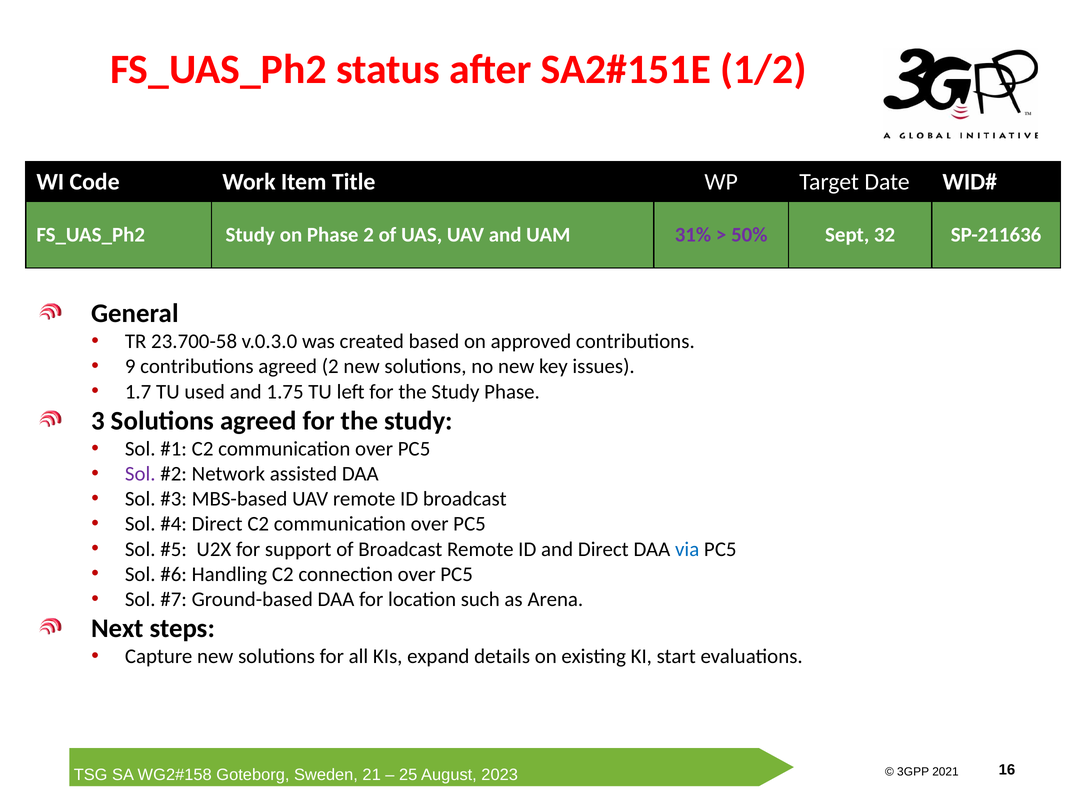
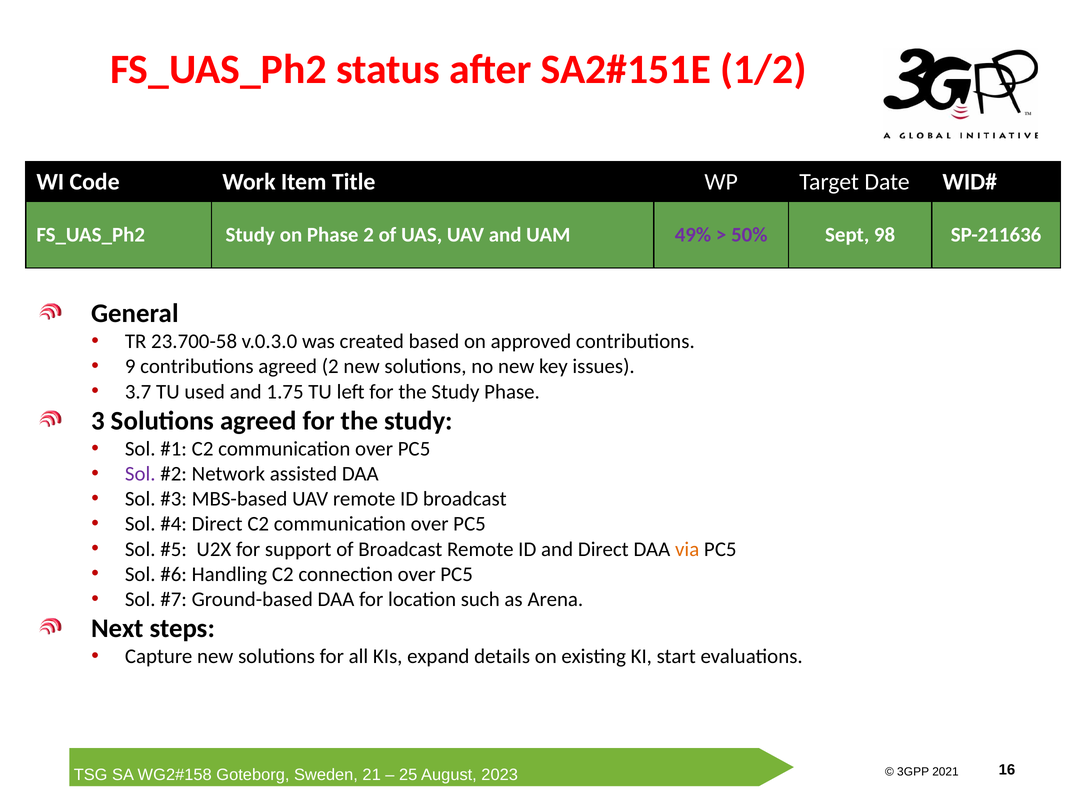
31%: 31% -> 49% (693, 235)
32: 32 -> 98 (885, 235)
1.7: 1.7 -> 3.7 (138, 392)
via colour: blue -> orange (687, 549)
